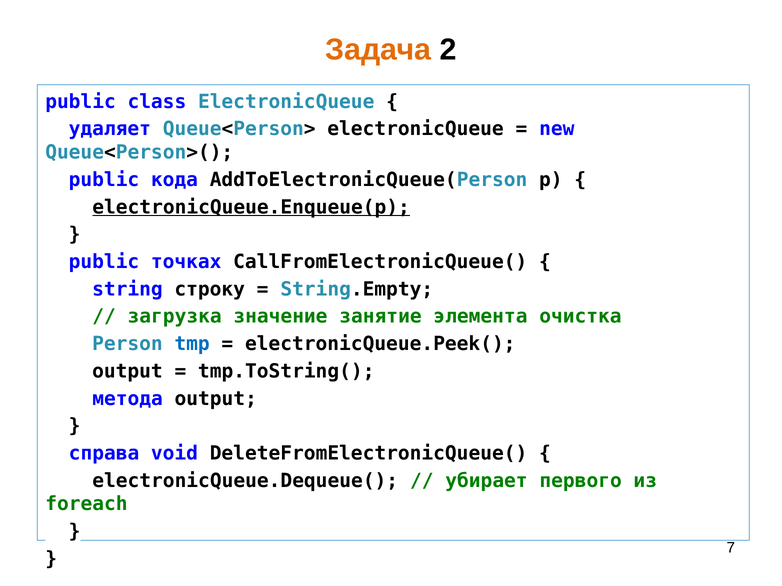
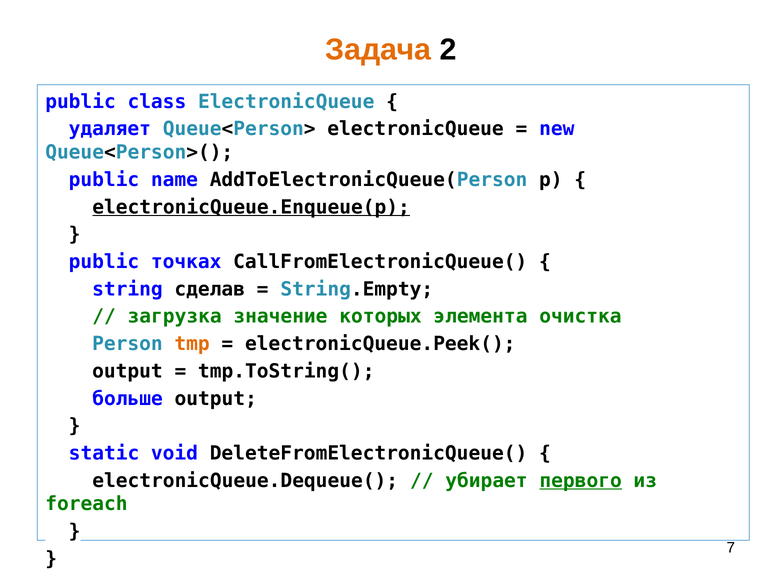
кода: кода -> name (174, 180)
строку: строку -> сделав (210, 289)
занятие: занятие -> которых (380, 317)
tmp colour: blue -> orange (192, 344)
метода: метода -> больше (128, 399)
справа: справа -> static (104, 454)
первого underline: none -> present (581, 481)
